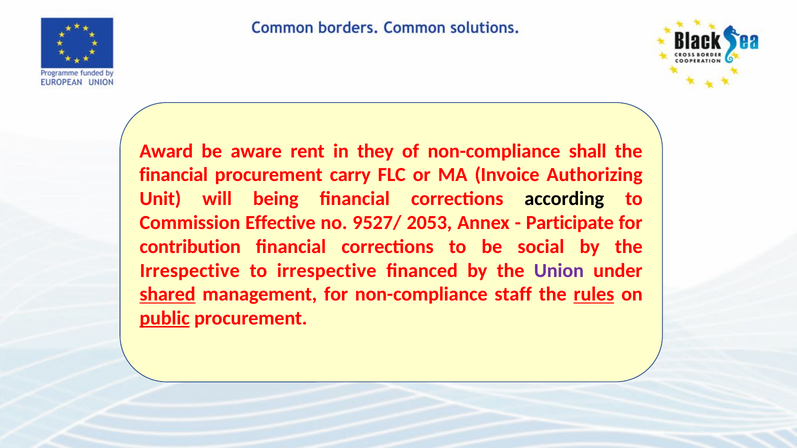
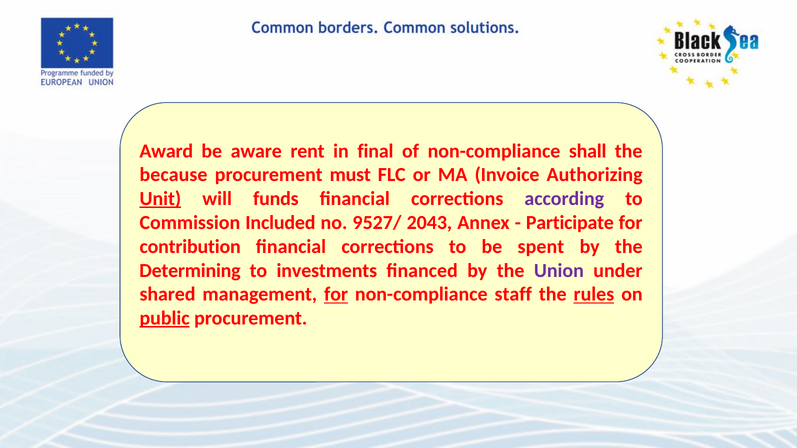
they: they -> final (375, 151)
financial: financial -> because (174, 175)
carry: carry -> must (350, 175)
Unit underline: none -> present (160, 199)
being: being -> funds (276, 199)
according colour: black -> purple (564, 199)
Effective: Effective -> Included (280, 223)
2053: 2053 -> 2043 (429, 223)
social: social -> spent (541, 247)
Irrespective: Irrespective -> Determining (190, 271)
to irrespective: irrespective -> investments (327, 271)
shared underline: present -> none (168, 295)
for underline: none -> present (336, 295)
